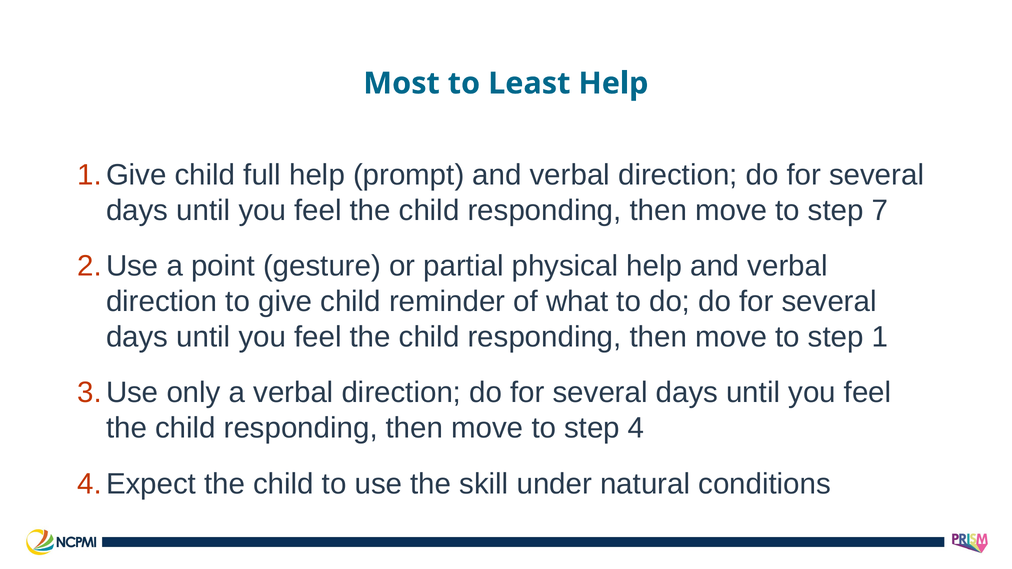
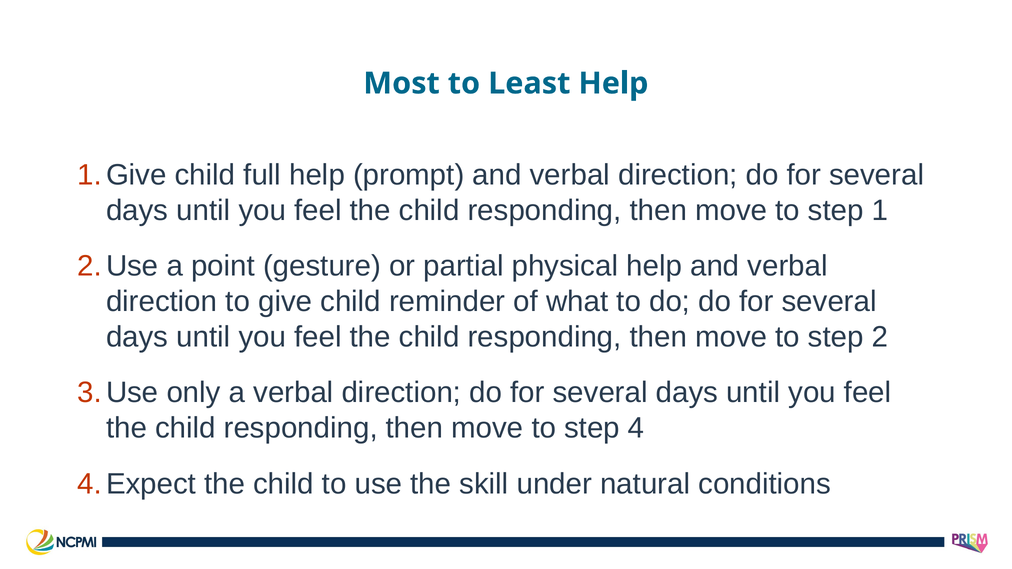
7: 7 -> 1 (880, 210)
1: 1 -> 2 (880, 337)
